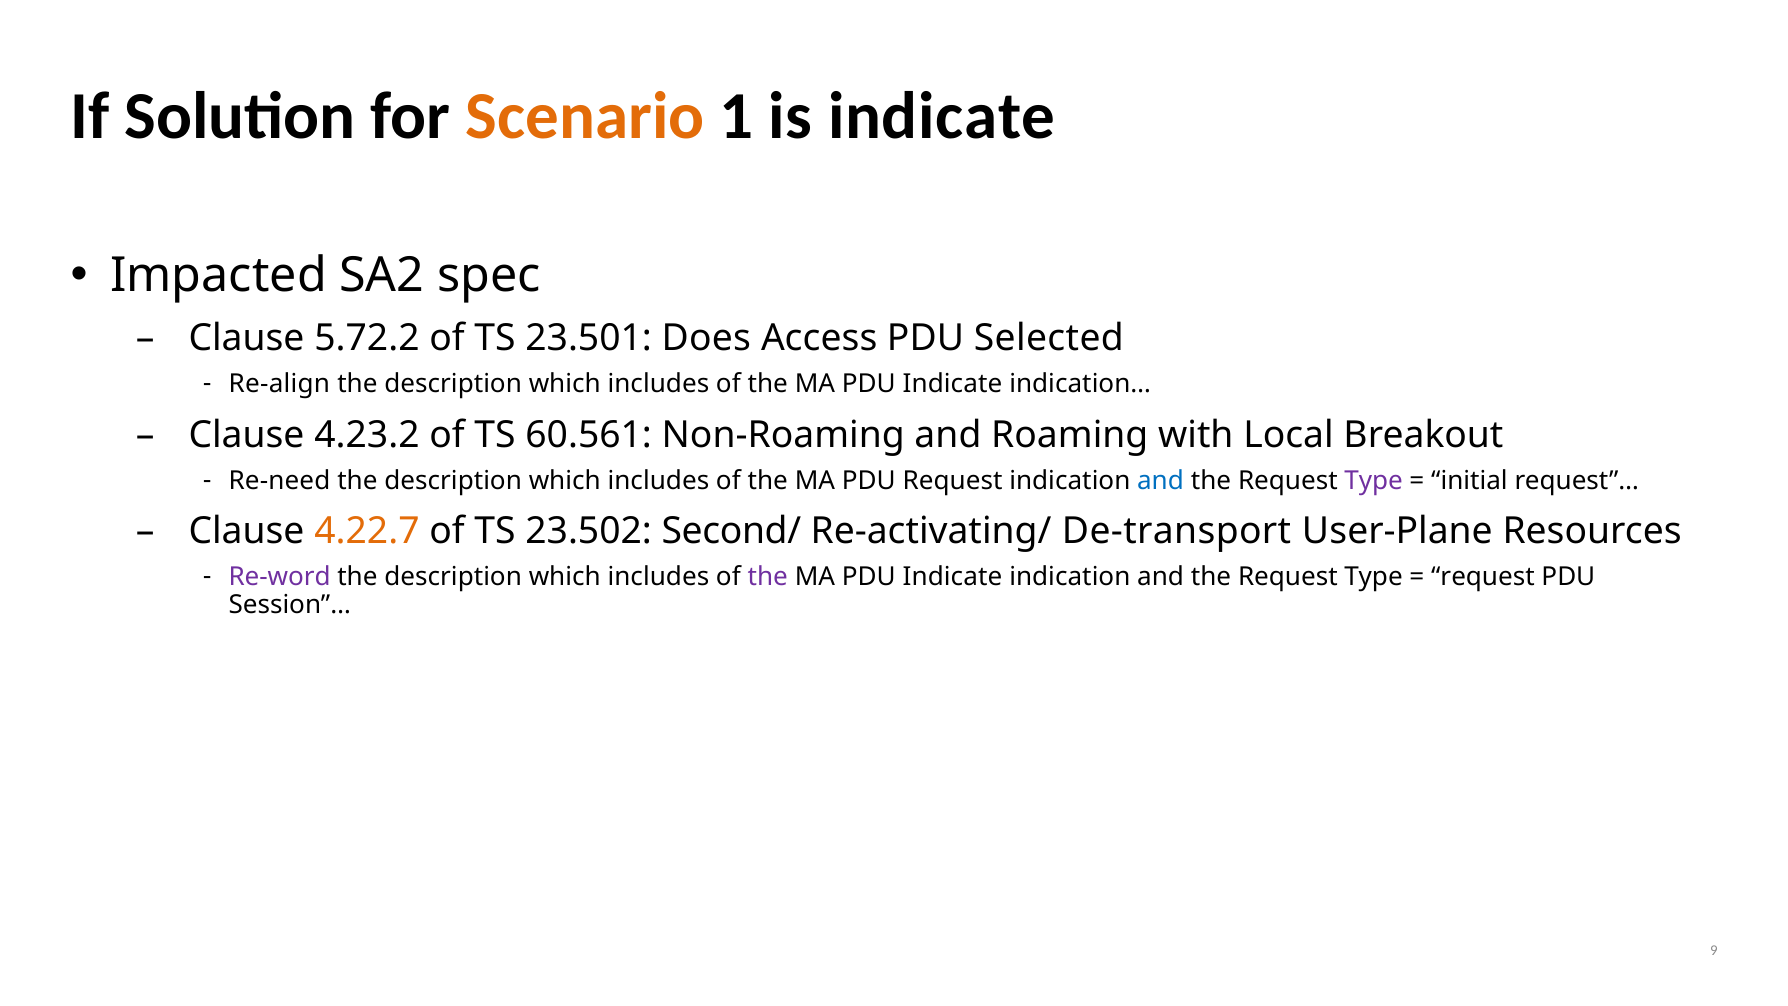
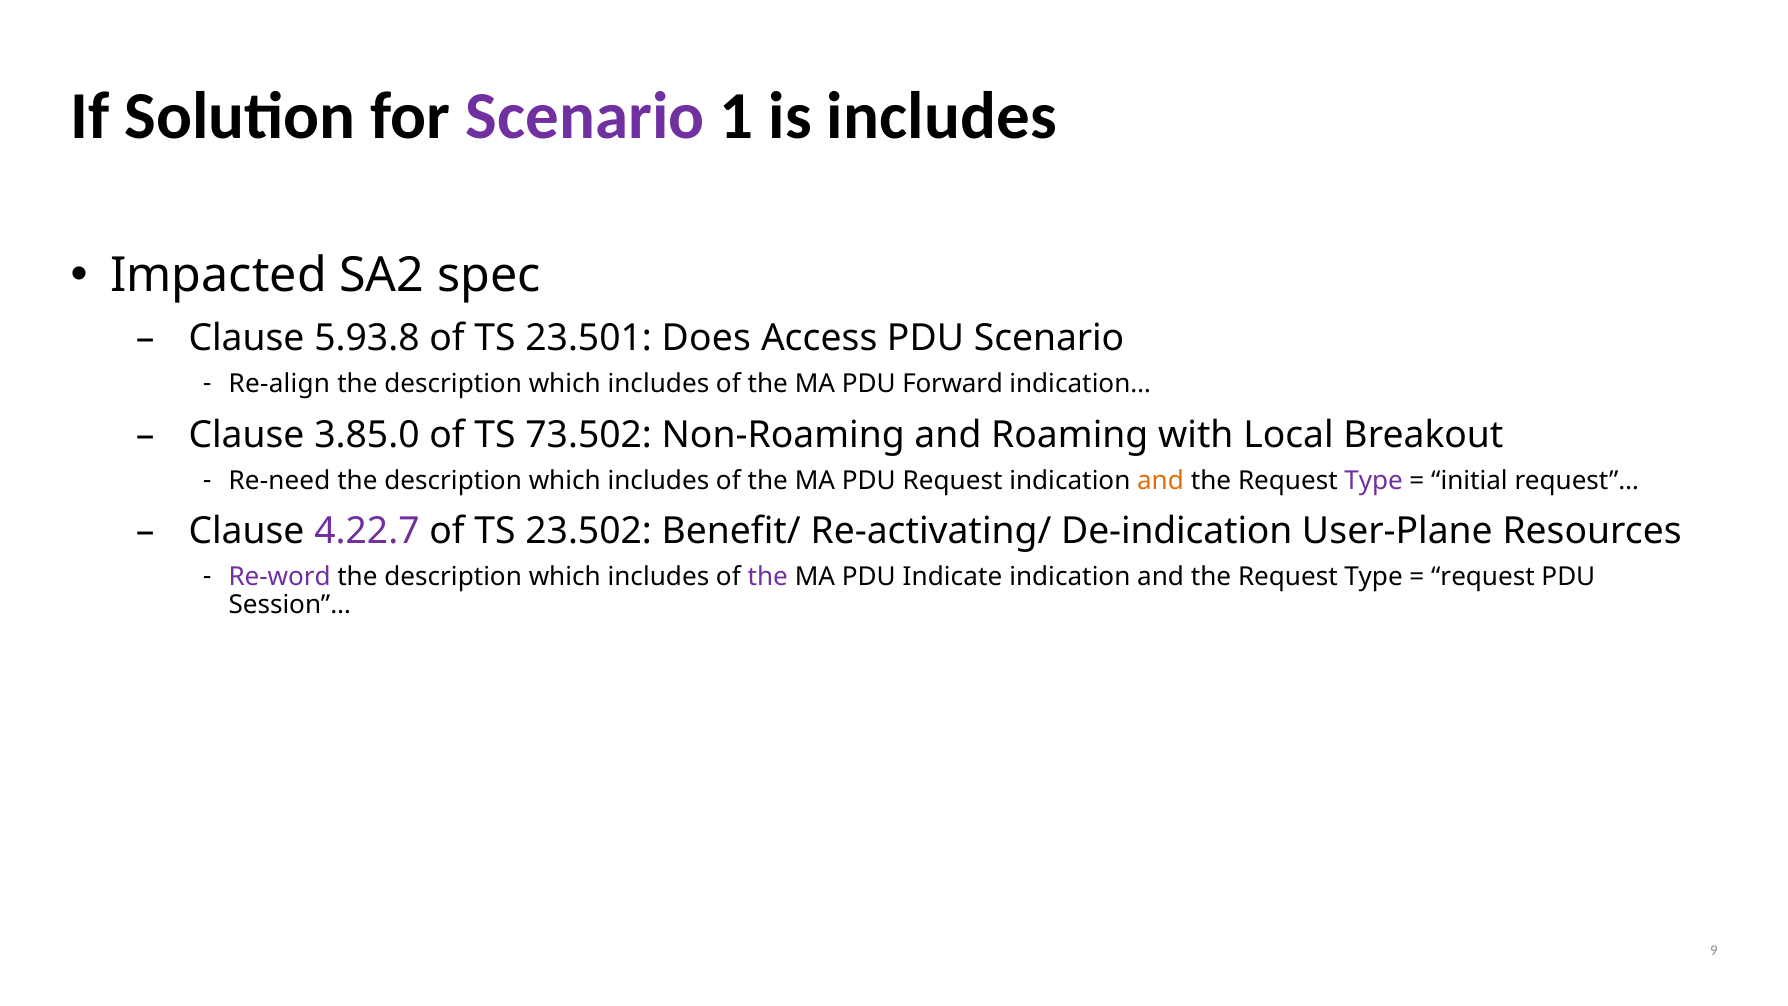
Scenario colour: orange -> purple (585, 117)
is indicate: indicate -> includes (942, 117)
5.72.2: 5.72.2 -> 5.93.8 (367, 338)
PDU Selected: Selected -> Scenario (1049, 338)
Indicate: Indicate -> Forward (953, 384)
4.23.2: 4.23.2 -> 3.85.0 (367, 435)
60.561: 60.561 -> 73.502 (589, 435)
and colour: blue -> orange (1161, 480)
4.22.7 colour: orange -> purple (367, 531)
Second/: Second/ -> Benefit/ (731, 531)
De-transport: De-transport -> De-indication (1177, 531)
